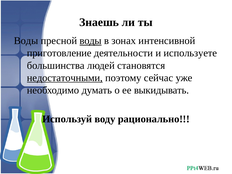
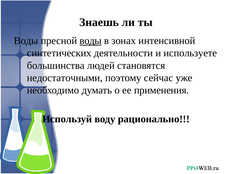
приготовление: приготовление -> синтетических (59, 53)
недостаточными underline: present -> none (65, 78)
выкидывать: выкидывать -> применения (161, 90)
